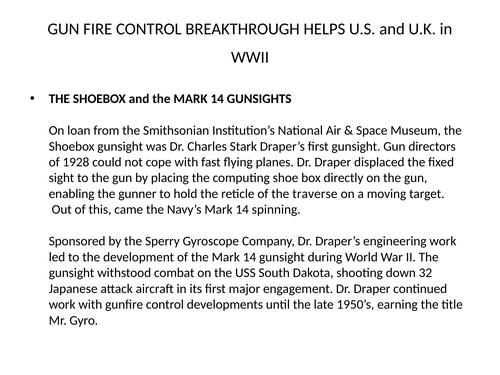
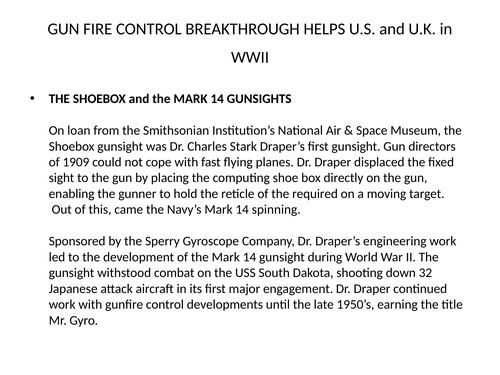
1928: 1928 -> 1909 (76, 162)
traverse: traverse -> required (315, 194)
